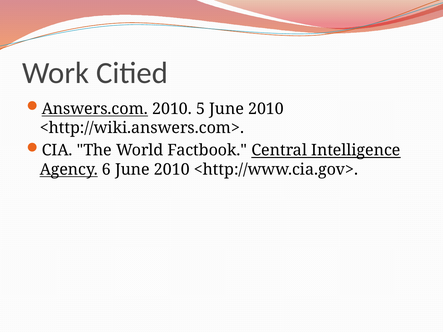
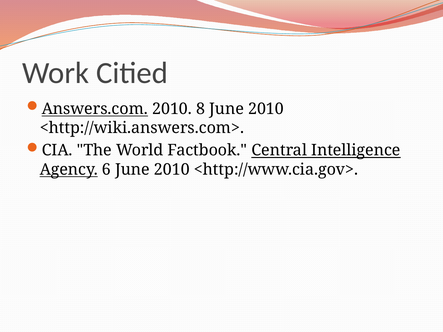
5: 5 -> 8 (201, 109)
